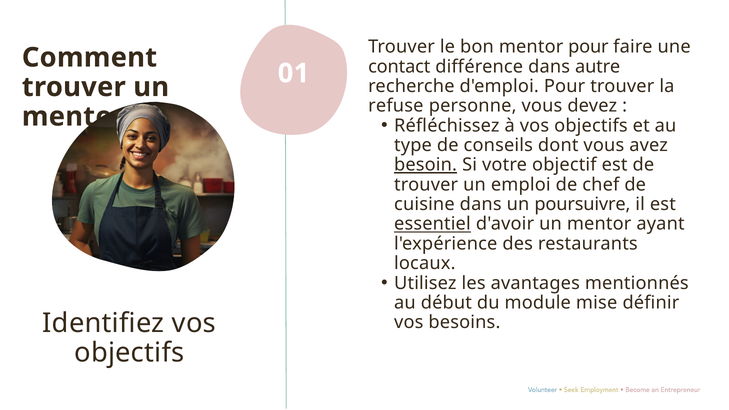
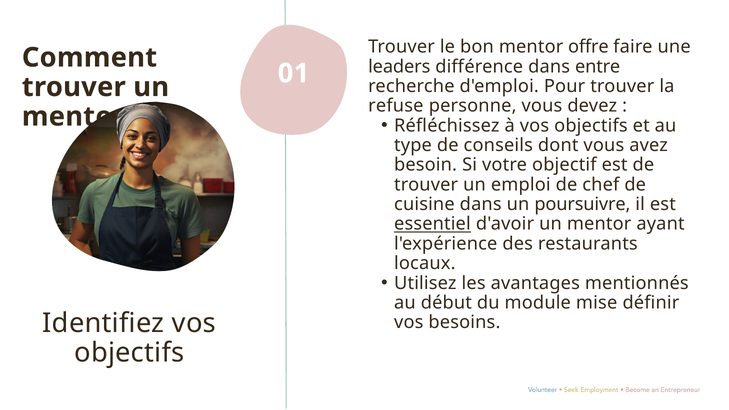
mentor pour: pour -> offre (588, 47)
contact: contact -> leaders (399, 66)
autre: autre -> entre (598, 66)
besoin underline: present -> none (426, 165)
